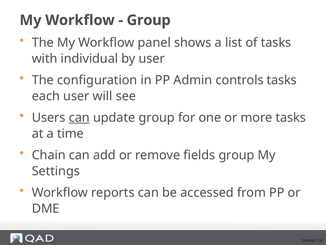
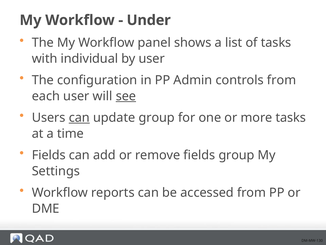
Group: Group -> Under (149, 20)
controls tasks: tasks -> from (282, 80)
see underline: none -> present (126, 96)
Chain: Chain -> Fields (49, 155)
